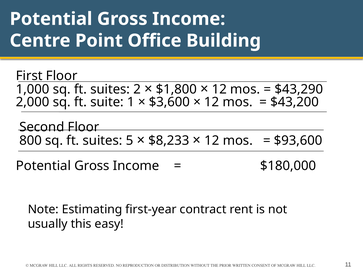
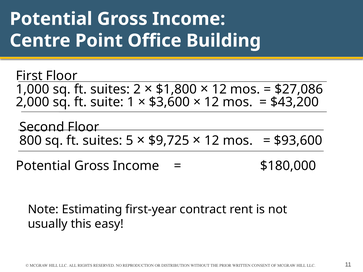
$43,290: $43,290 -> $27,086 (299, 89)
$8,233: $8,233 -> $9,725 (169, 141)
